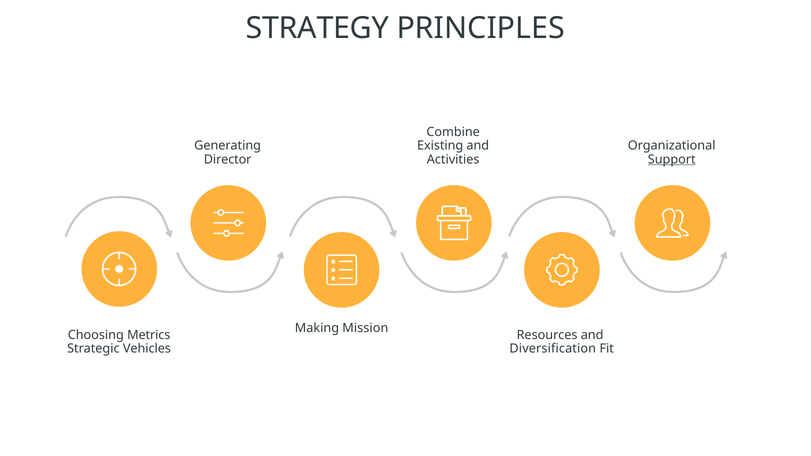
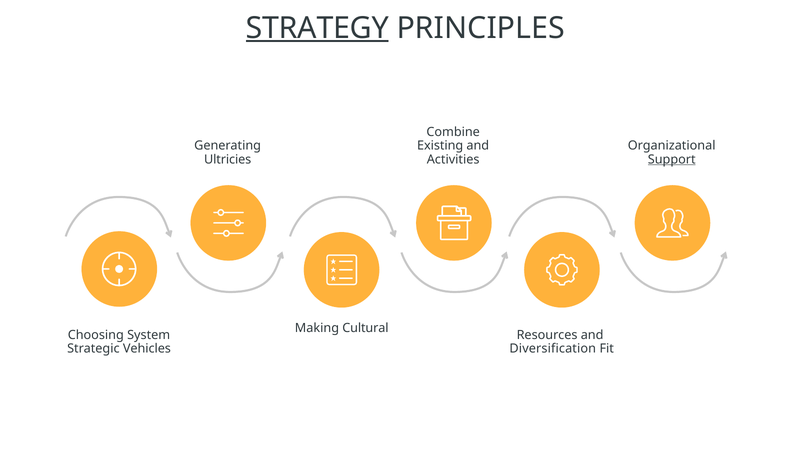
STRATEGY underline: none -> present (317, 28)
Director: Director -> Ultricies (228, 159)
Mission: Mission -> Cultural (365, 328)
Metrics: Metrics -> System (149, 335)
